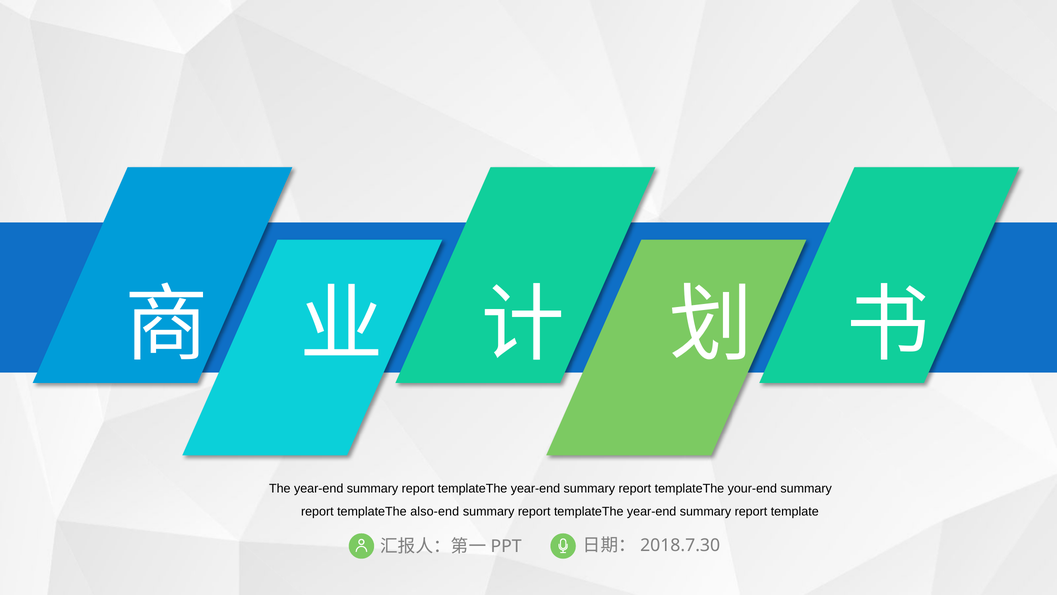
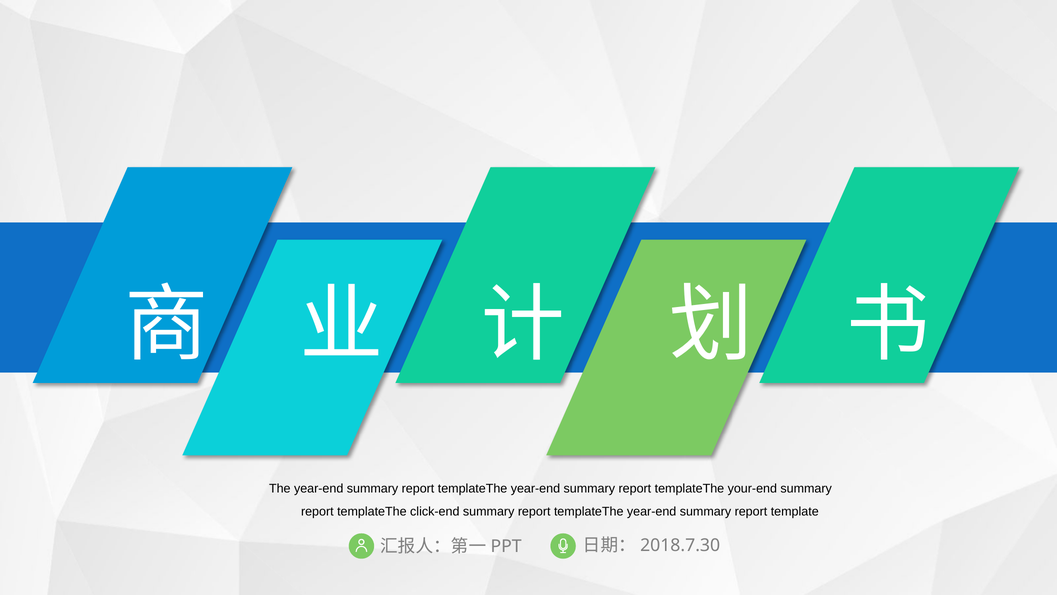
also-end: also-end -> click-end (435, 511)
